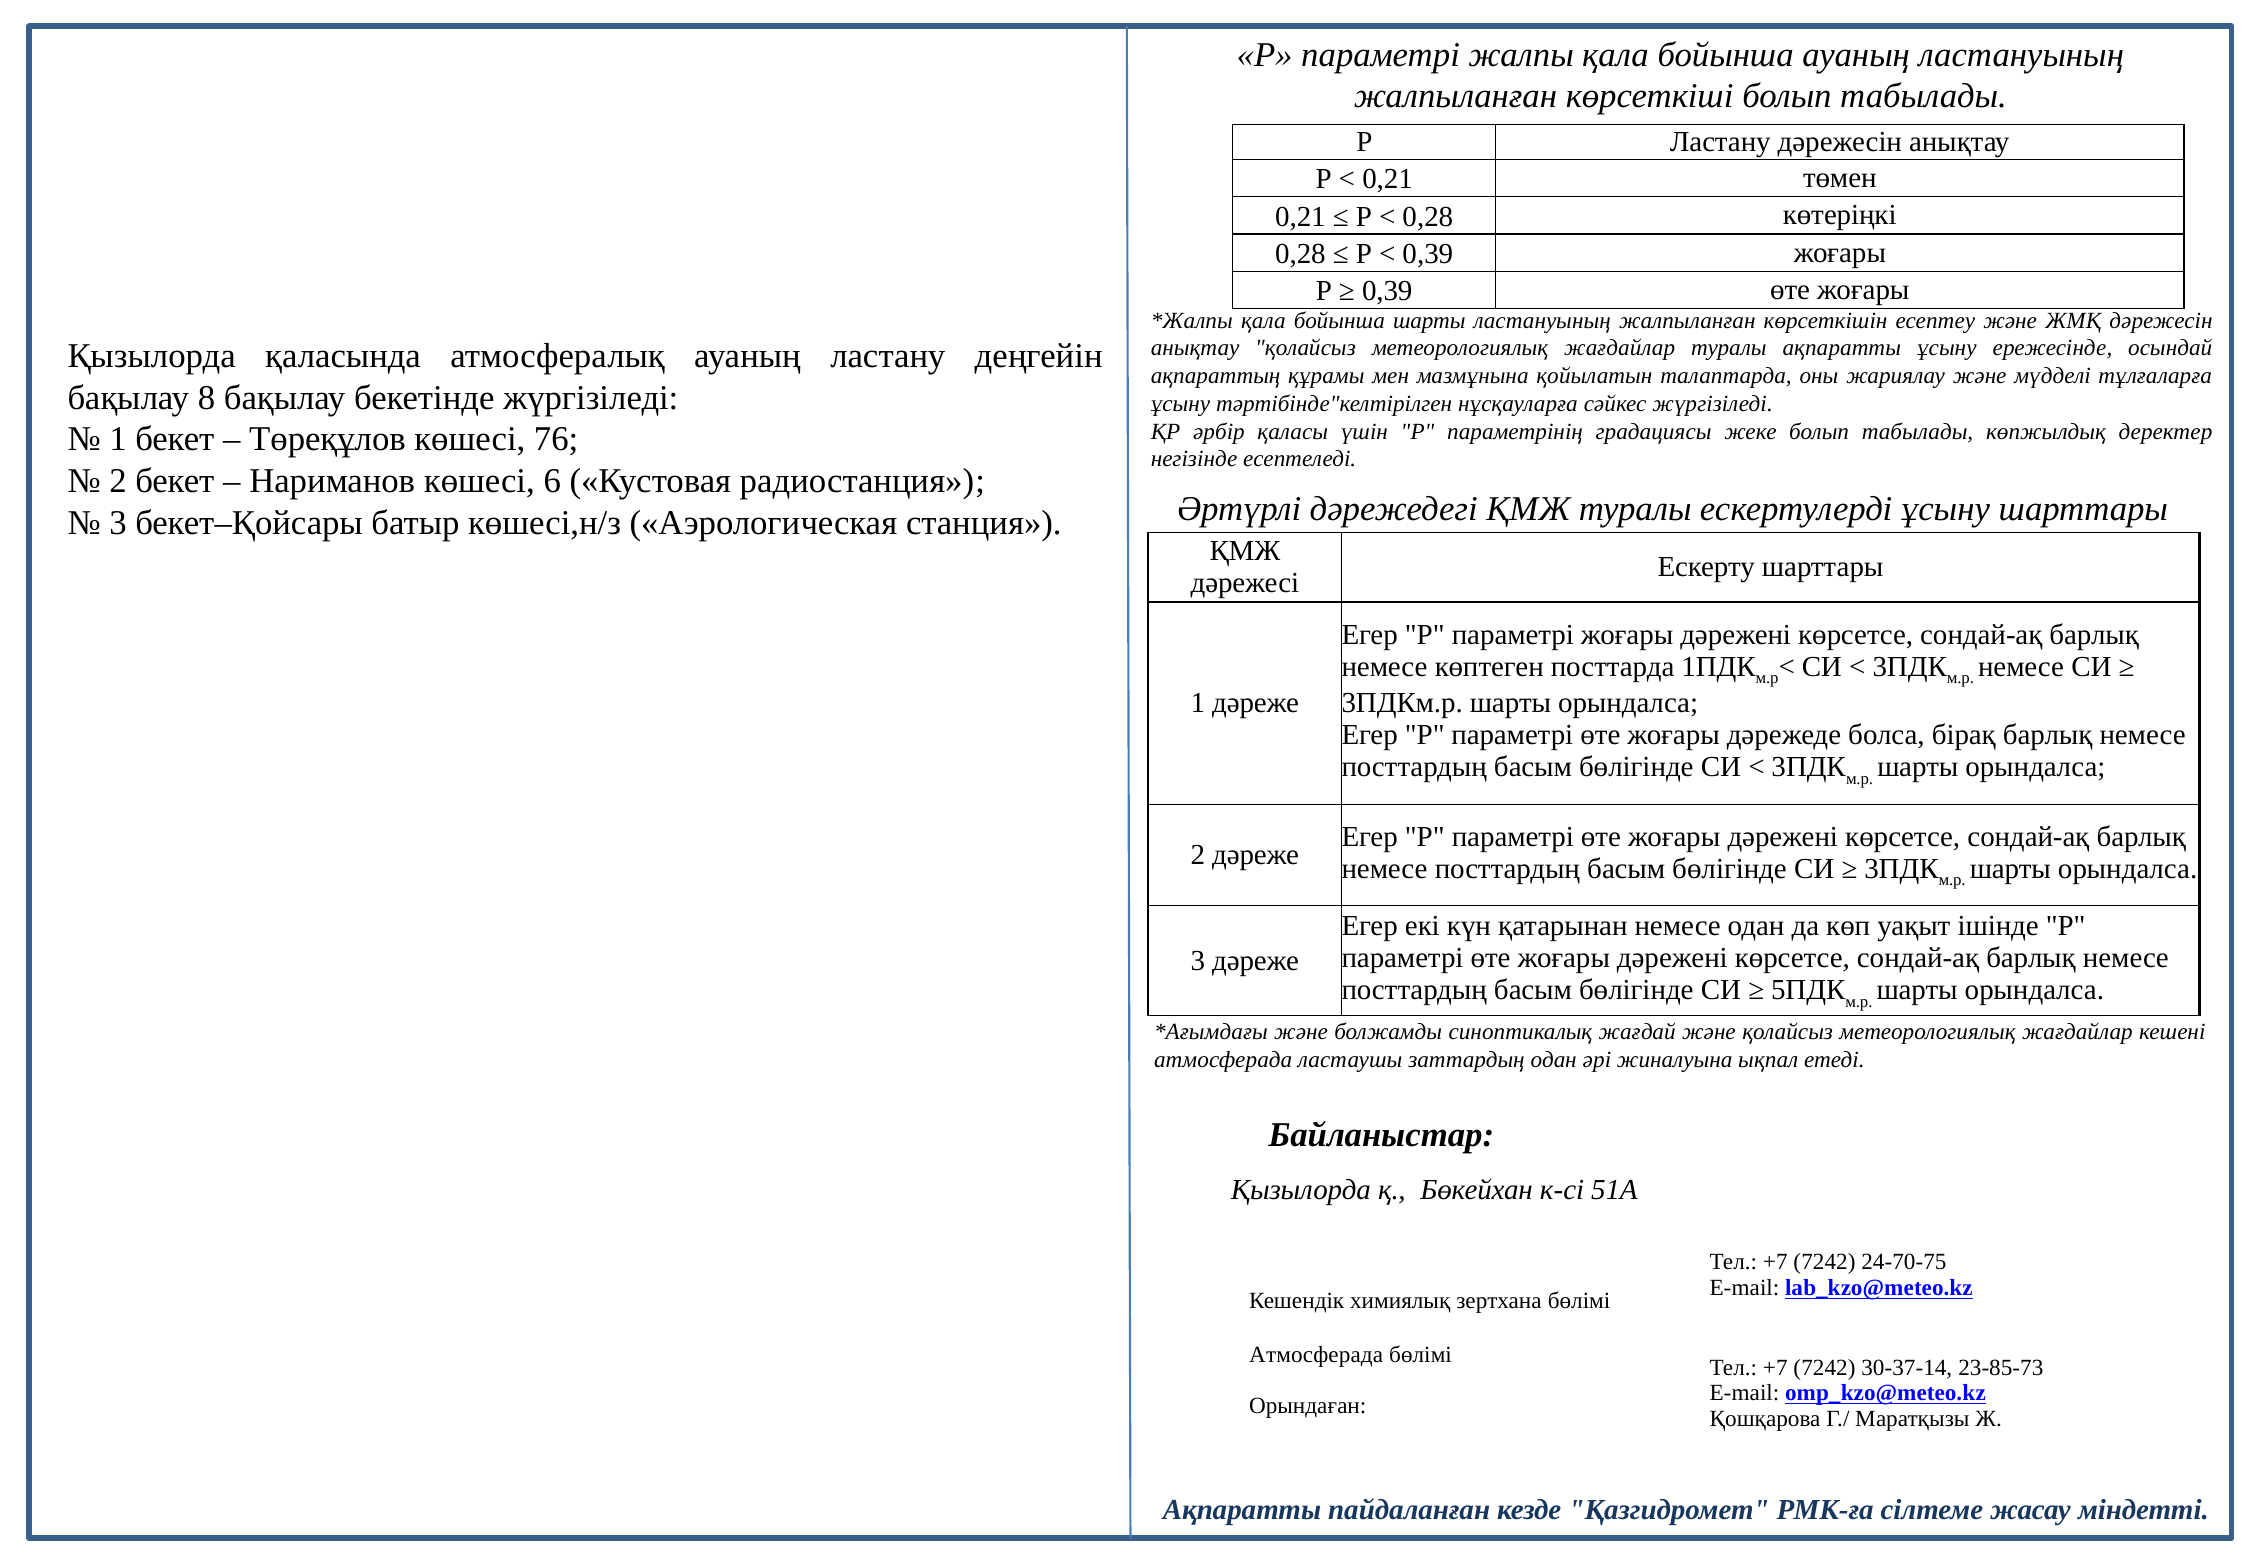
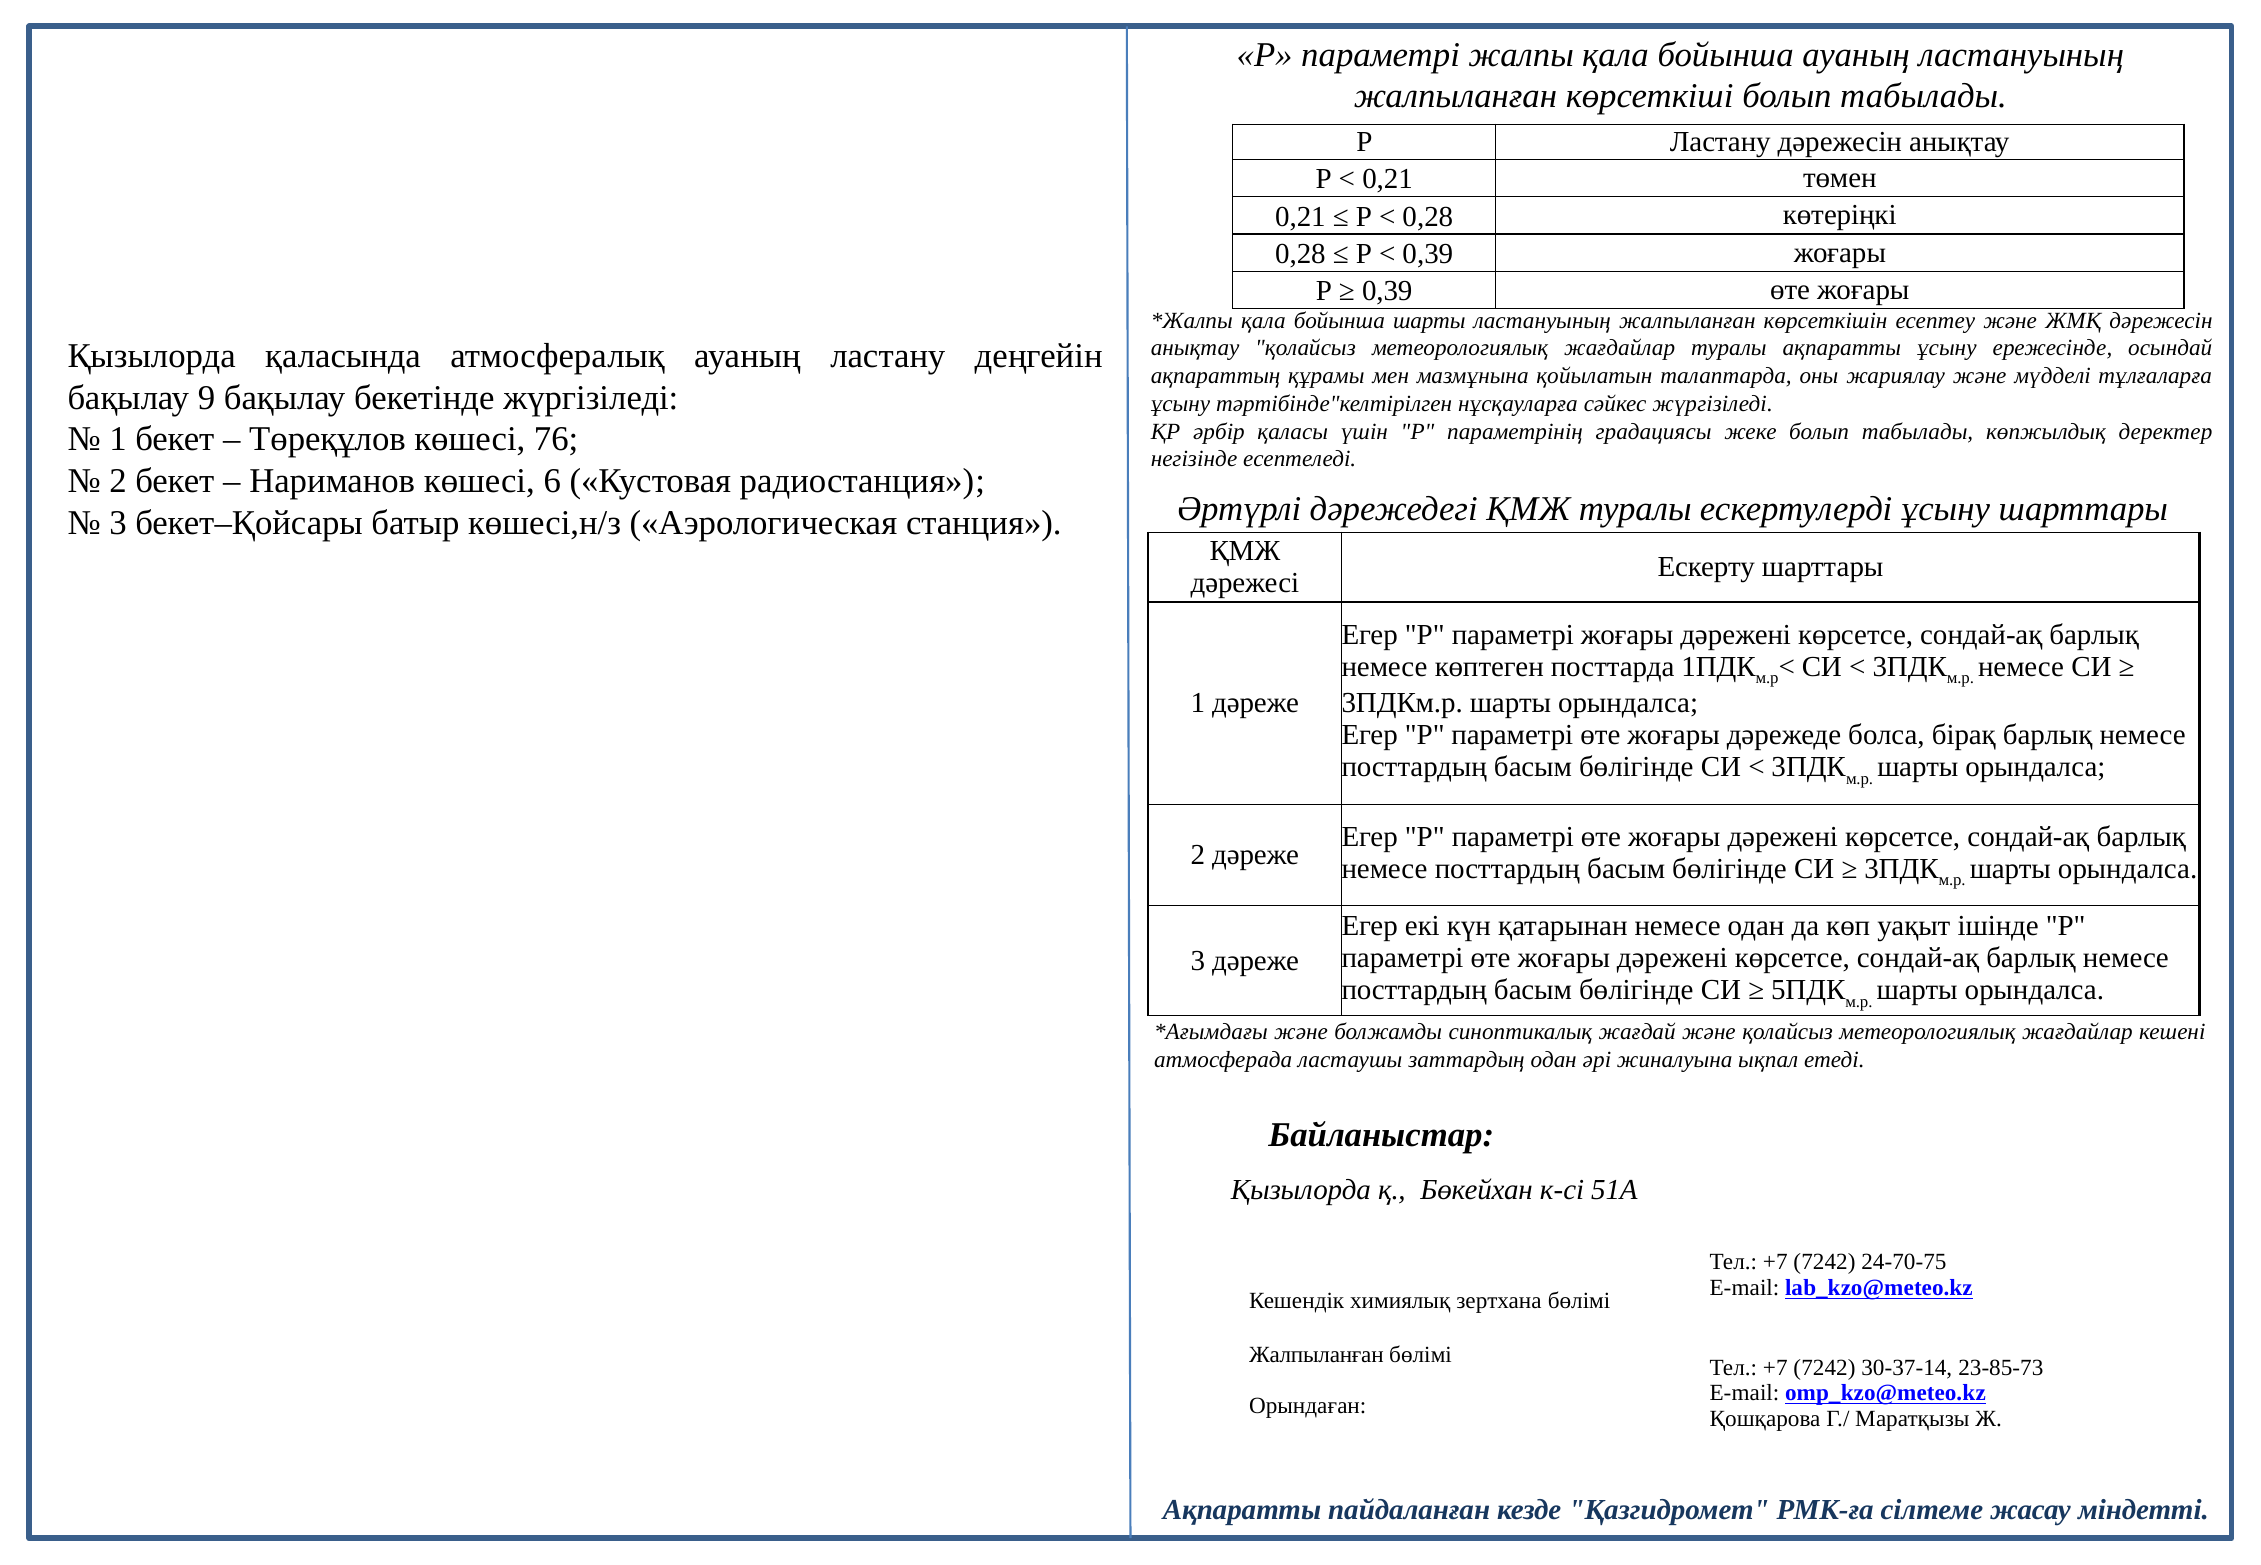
8: 8 -> 9 (207, 398)
Атмосферада: Атмосферада -> Жалпыланған (1316, 1355)
